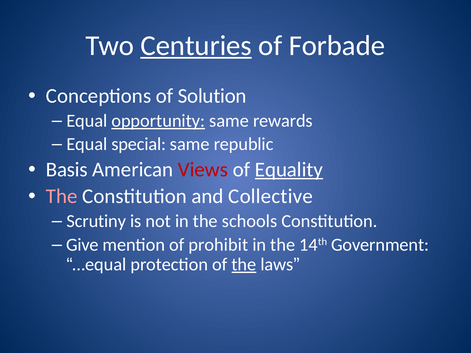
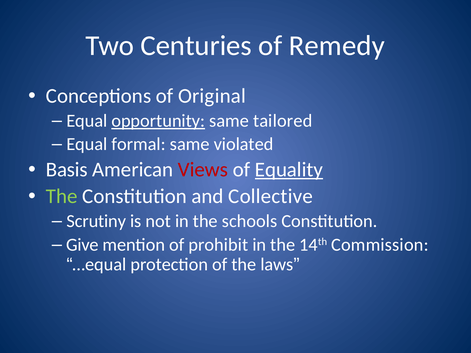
Centuries underline: present -> none (196, 46)
Forbade: Forbade -> Remedy (337, 46)
Solution: Solution -> Original (212, 96)
rewards: rewards -> tailored (283, 121)
special: special -> formal (139, 144)
republic: republic -> violated (244, 144)
The colour: pink -> light green (62, 197)
Government: Government -> Commission (380, 245)
the underline: present -> none (244, 265)
